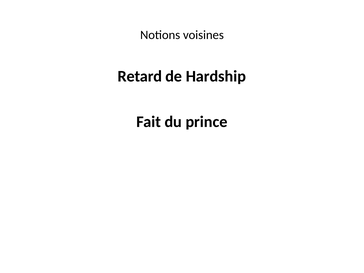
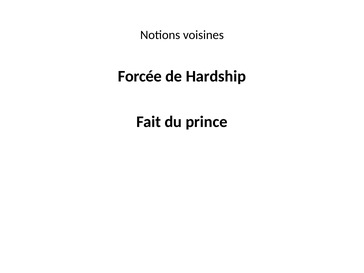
Retard: Retard -> Forcée (140, 76)
